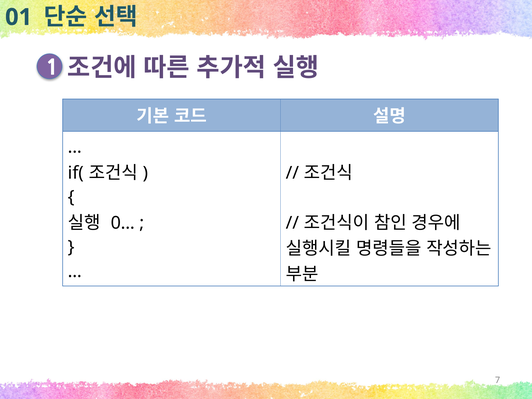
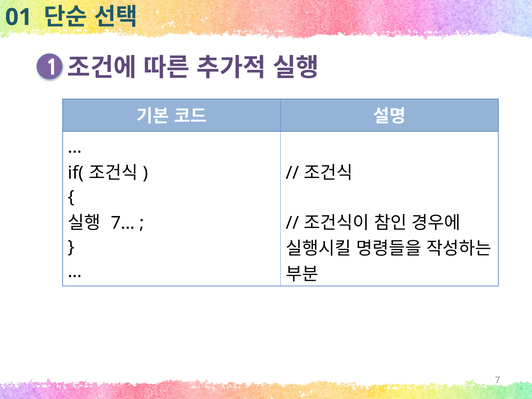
0…: 0… -> 7… (123, 223)
